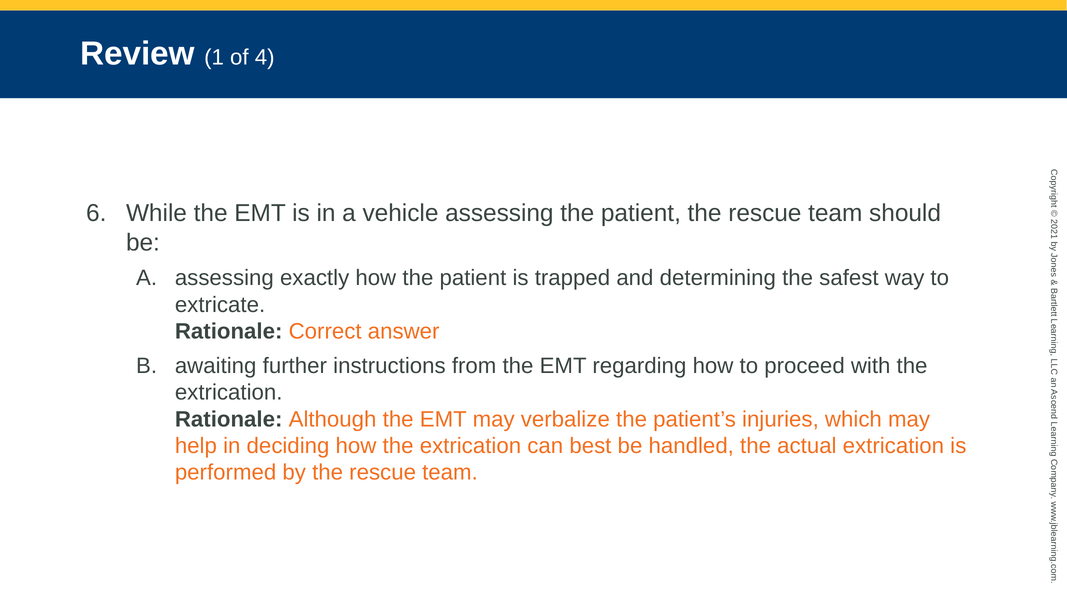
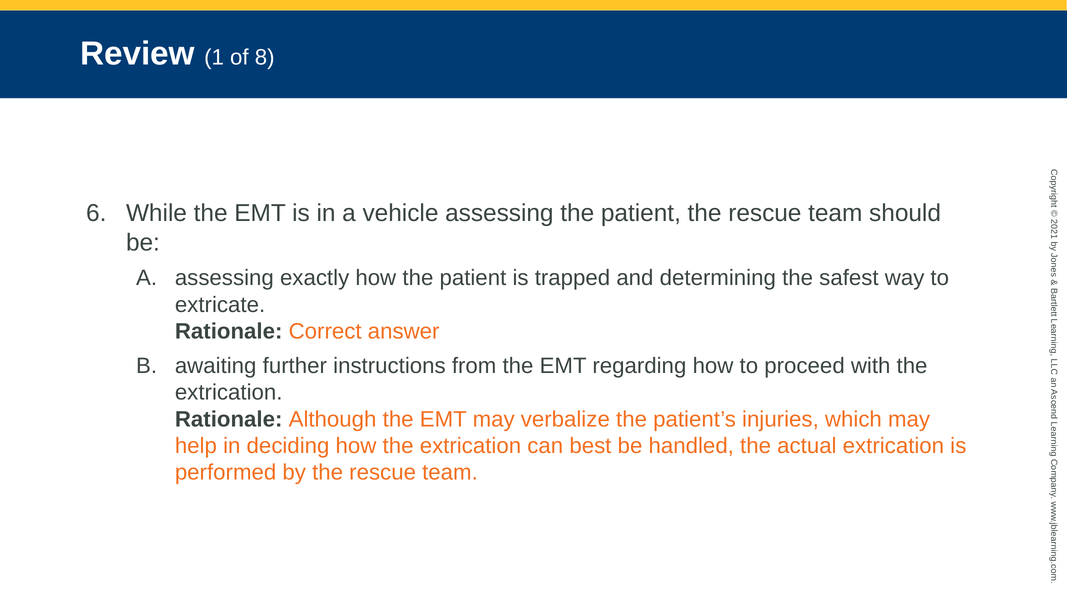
4: 4 -> 8 (265, 57)
